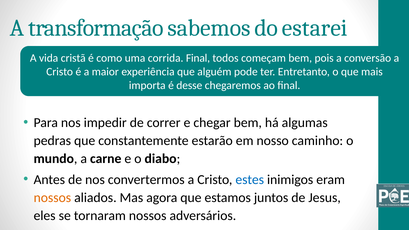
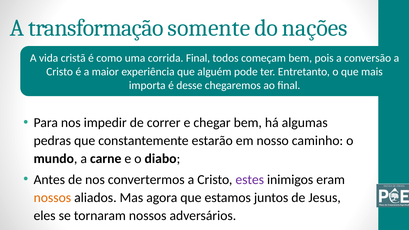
sabemos: sabemos -> somente (209, 28)
estarei: estarei -> nações (315, 28)
estes colour: blue -> purple (250, 180)
